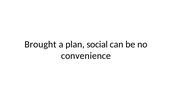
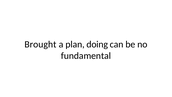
social: social -> doing (97, 44)
convenience: convenience -> fundamental (86, 56)
